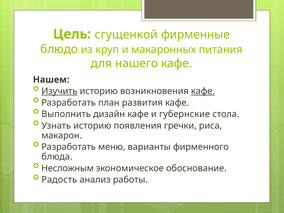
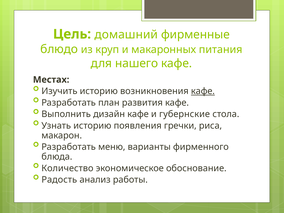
сгущенкой: сгущенкой -> домашний (126, 35)
Нашем: Нашем -> Местах (51, 80)
Изучить underline: present -> none (59, 91)
Несложным: Несложным -> Количество (67, 168)
